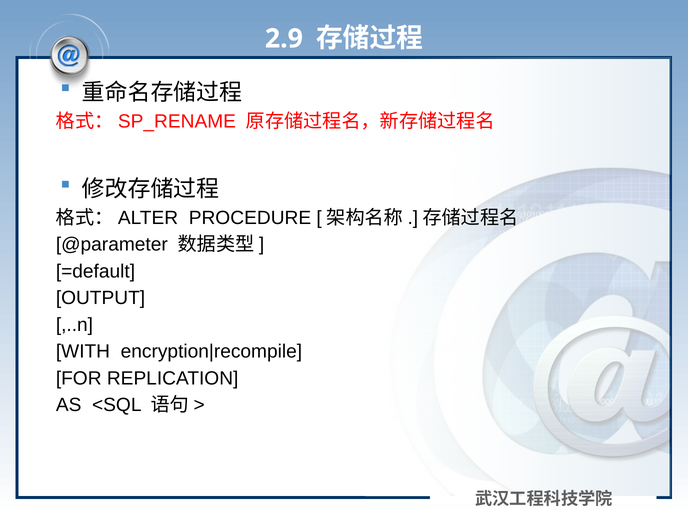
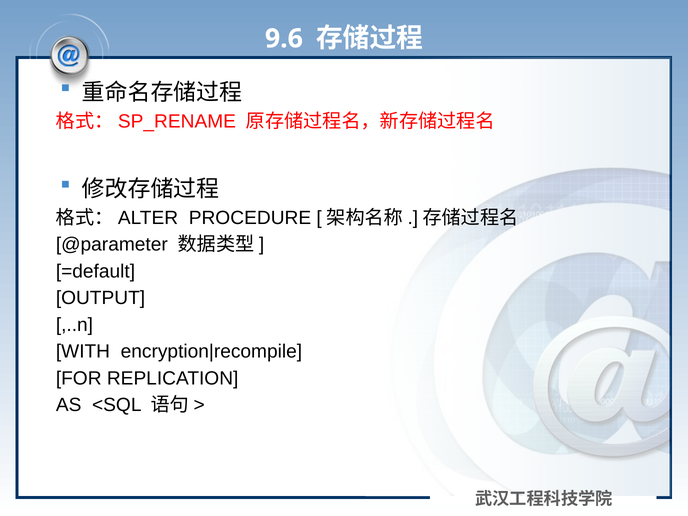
2.9: 2.9 -> 9.6 (284, 39)
